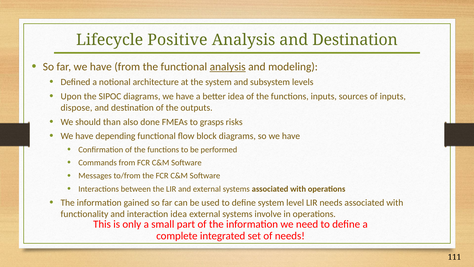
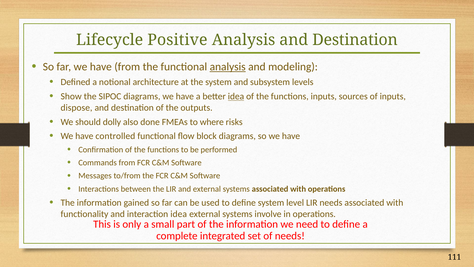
Upon: Upon -> Show (71, 96)
idea underline: none -> present (236, 96)
than: than -> dolly (112, 122)
grasps: grasps -> where (212, 122)
depending: depending -> controlled (115, 136)
